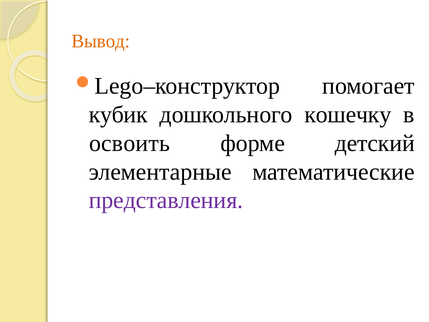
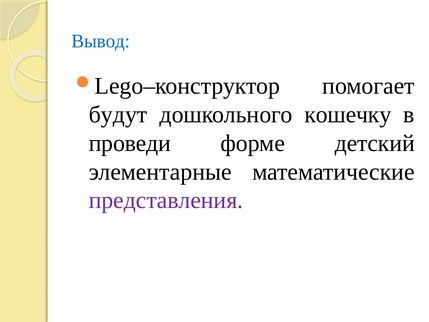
Вывод colour: orange -> blue (101, 41)
кубик: кубик -> будут (118, 115)
освоить: освоить -> проведи (130, 143)
